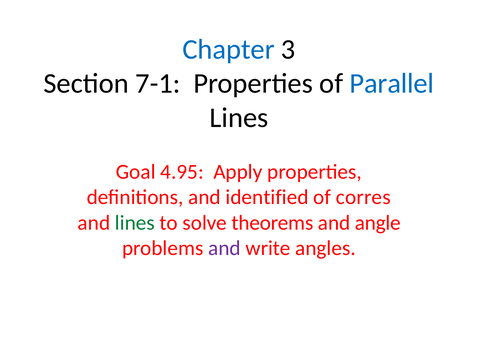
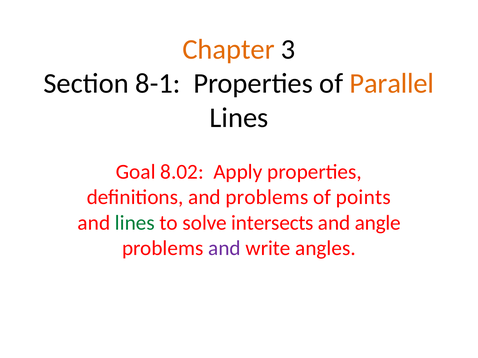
Chapter colour: blue -> orange (229, 49)
7-1: 7-1 -> 8-1 (158, 84)
Parallel colour: blue -> orange (392, 84)
4.95: 4.95 -> 8.02 (182, 172)
and identified: identified -> problems (267, 198)
corres: corres -> points (363, 198)
theorems: theorems -> intersects (272, 223)
